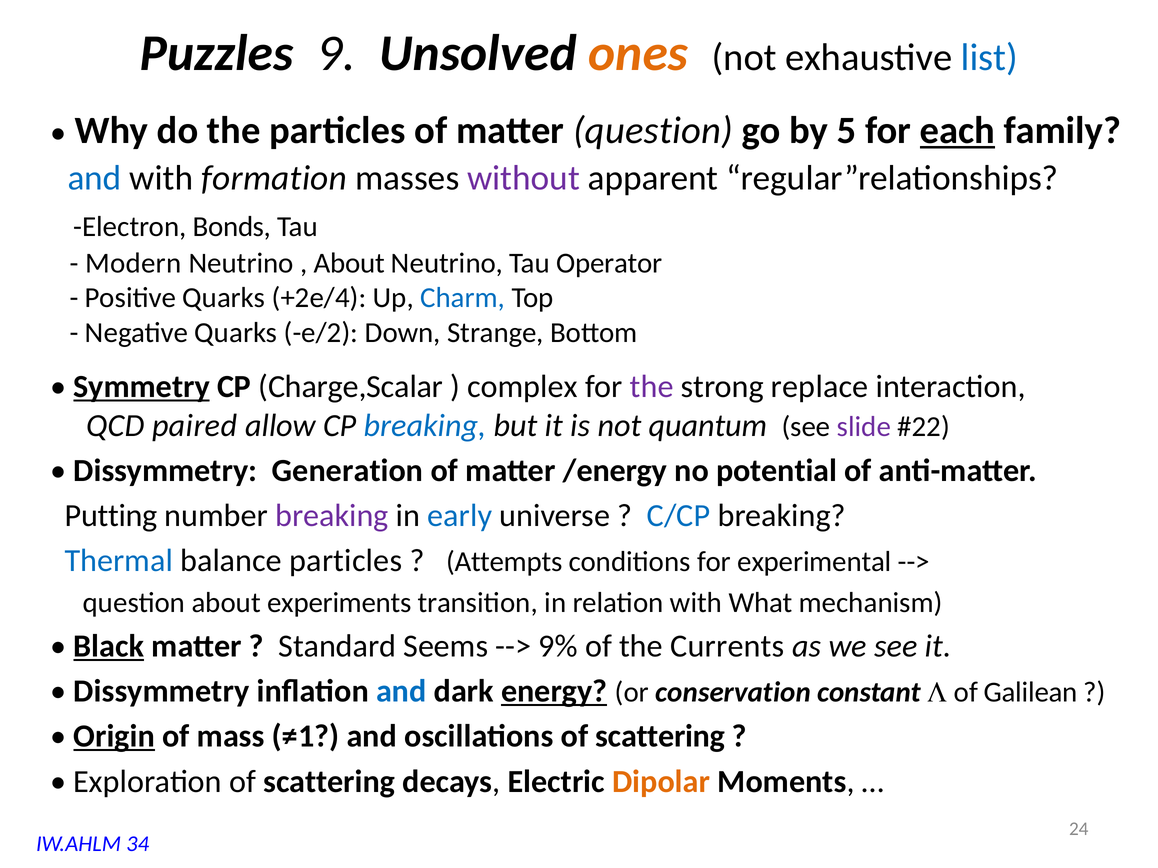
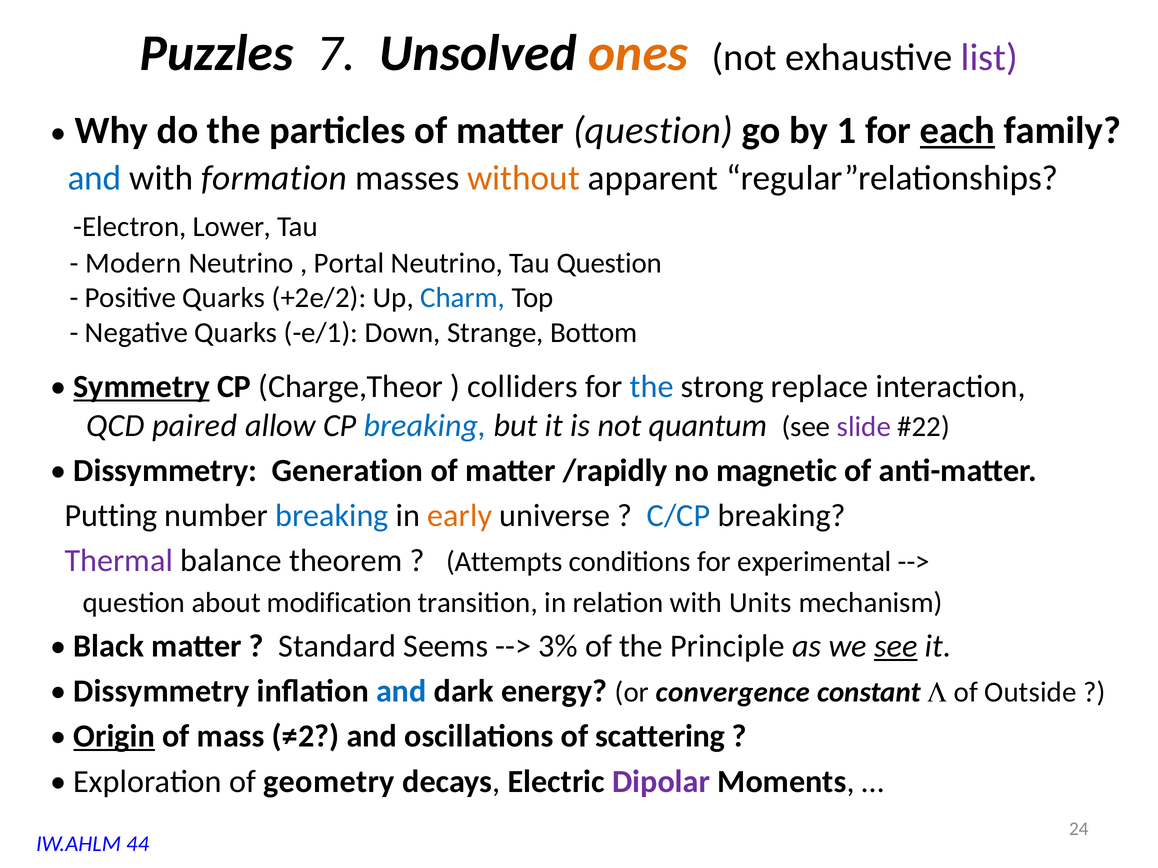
9: 9 -> 7 (336, 53)
list colour: blue -> purple (989, 57)
5: 5 -> 1 (847, 131)
without colour: purple -> orange (523, 178)
Bonds: Bonds -> Lower (232, 227)
About: About -> Portal (349, 263)
Tau Operator: Operator -> Question (609, 263)
+2e/4: +2e/4 -> +2e/2 (319, 298)
e/2: e/2 -> e/1 (321, 333)
Charge,Scalar: Charge,Scalar -> Charge,Theor (351, 387)
complex: complex -> colliders (522, 387)
the colour: purple -> blue (652, 387)
/energy: /energy -> /rapidly (615, 471)
potential: potential -> magnetic (777, 471)
breaking colour: purple -> blue (332, 516)
early colour: blue -> orange (460, 516)
Thermal colour: blue -> purple (119, 561)
balance particles: particles -> theorem (346, 561)
experiments: experiments -> modification (339, 603)
What: What -> Units (760, 603)
Black underline: present -> none (109, 647)
9%: 9% -> 3% (558, 647)
Currents: Currents -> Principle (727, 647)
see underline: none -> present (896, 647)
energy underline: present -> none (554, 692)
conservation: conservation -> convergence (733, 693)
Galilean: Galilean -> Outside (1030, 693)
≠1: ≠1 -> ≠2 (306, 737)
Exploration of scattering: scattering -> geometry (329, 782)
Dipolar colour: orange -> purple (661, 782)
34: 34 -> 44 (138, 844)
